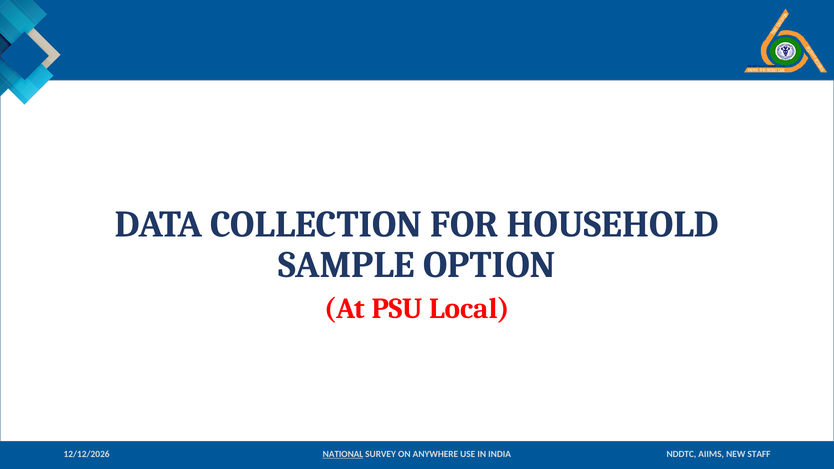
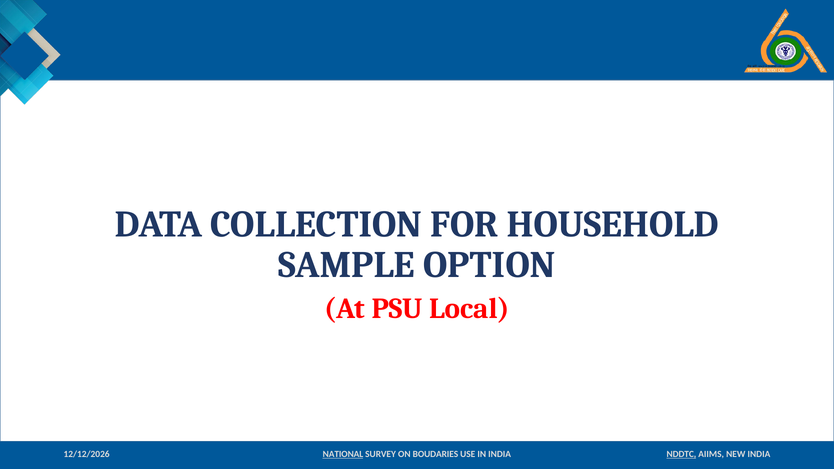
ANYWHERE: ANYWHERE -> BOUDARIES (435, 454)
NDDTC underline: none -> present (681, 454)
NEW STAFF: STAFF -> INDIA (759, 454)
